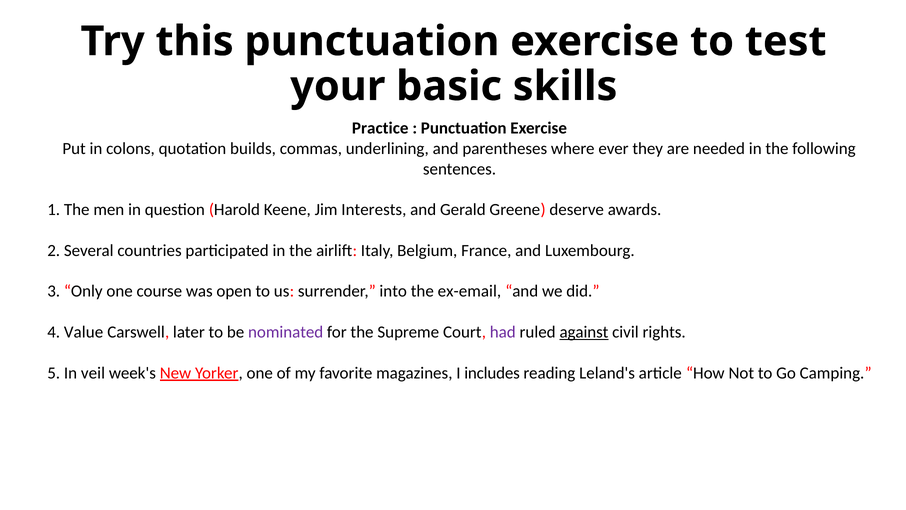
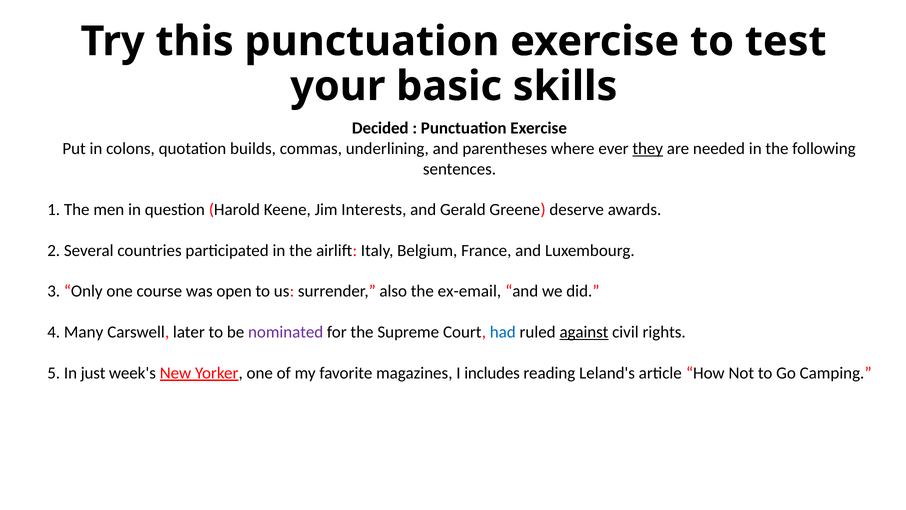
Practice: Practice -> Decided (380, 128)
they underline: none -> present (648, 148)
into: into -> also (393, 291)
Value: Value -> Many (84, 332)
had colour: purple -> blue (503, 332)
veil: veil -> just (93, 373)
